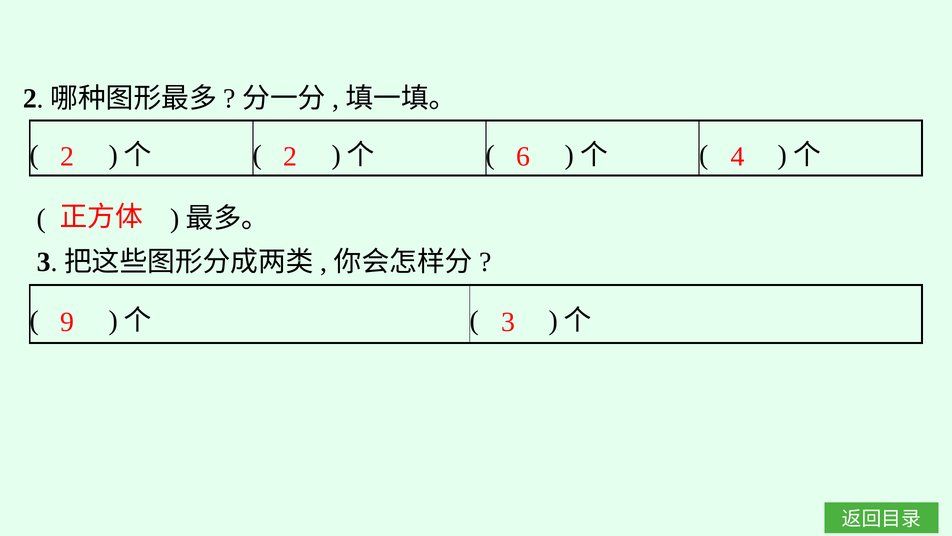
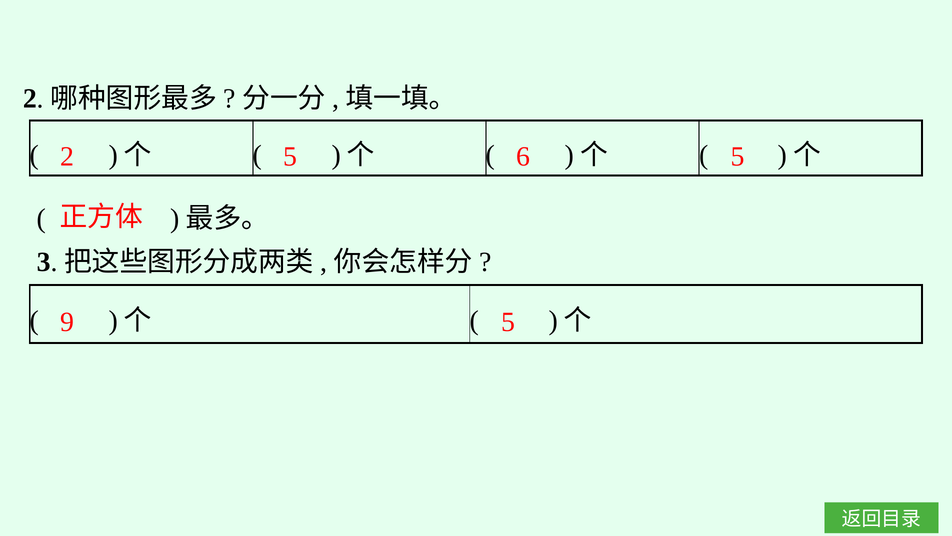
2 2: 2 -> 5 (290, 157)
6 4: 4 -> 5 (738, 157)
9 3: 3 -> 5 (508, 322)
